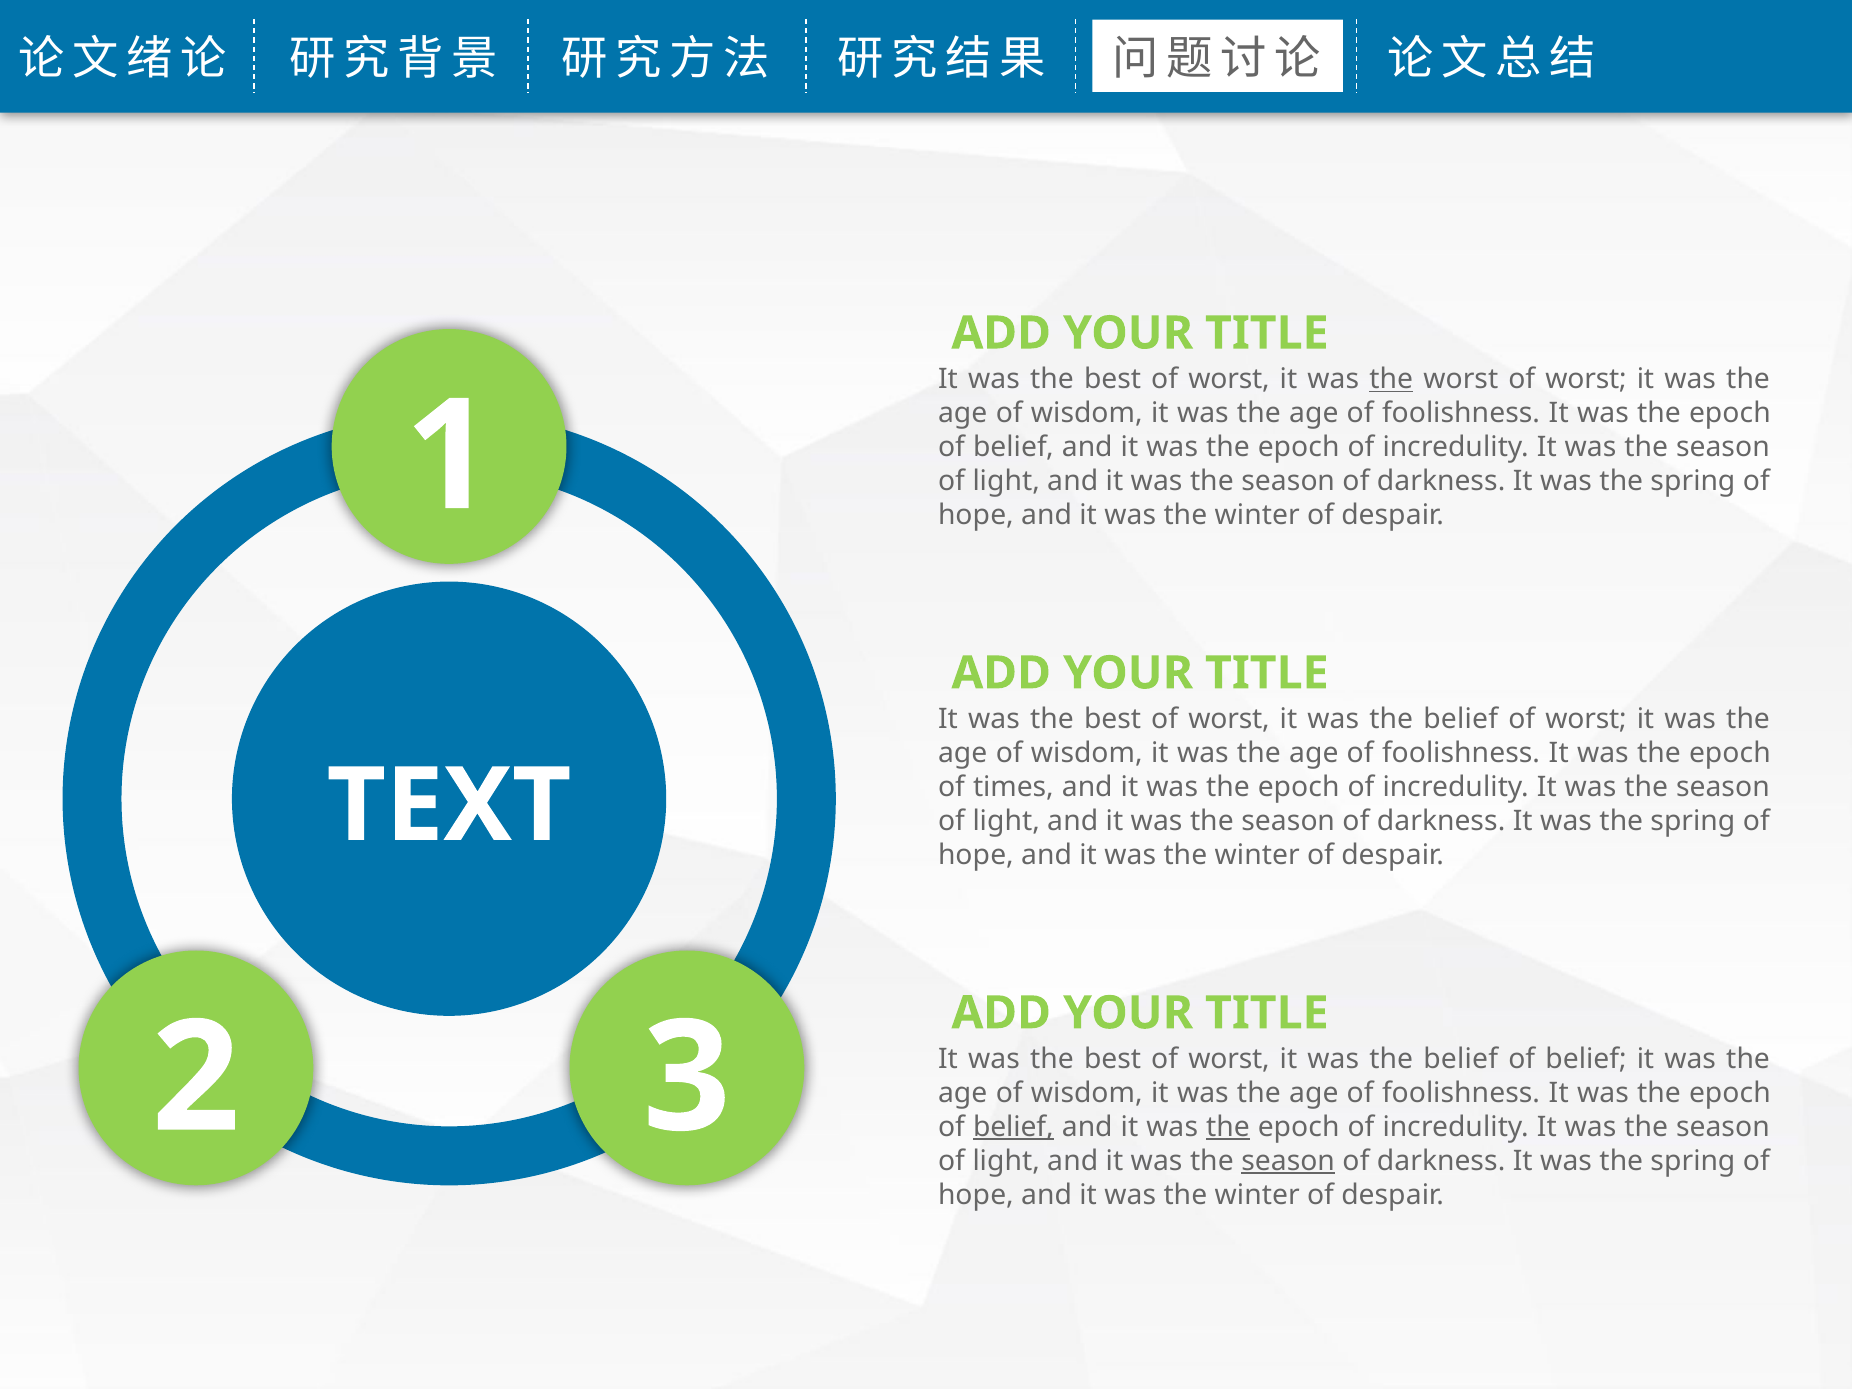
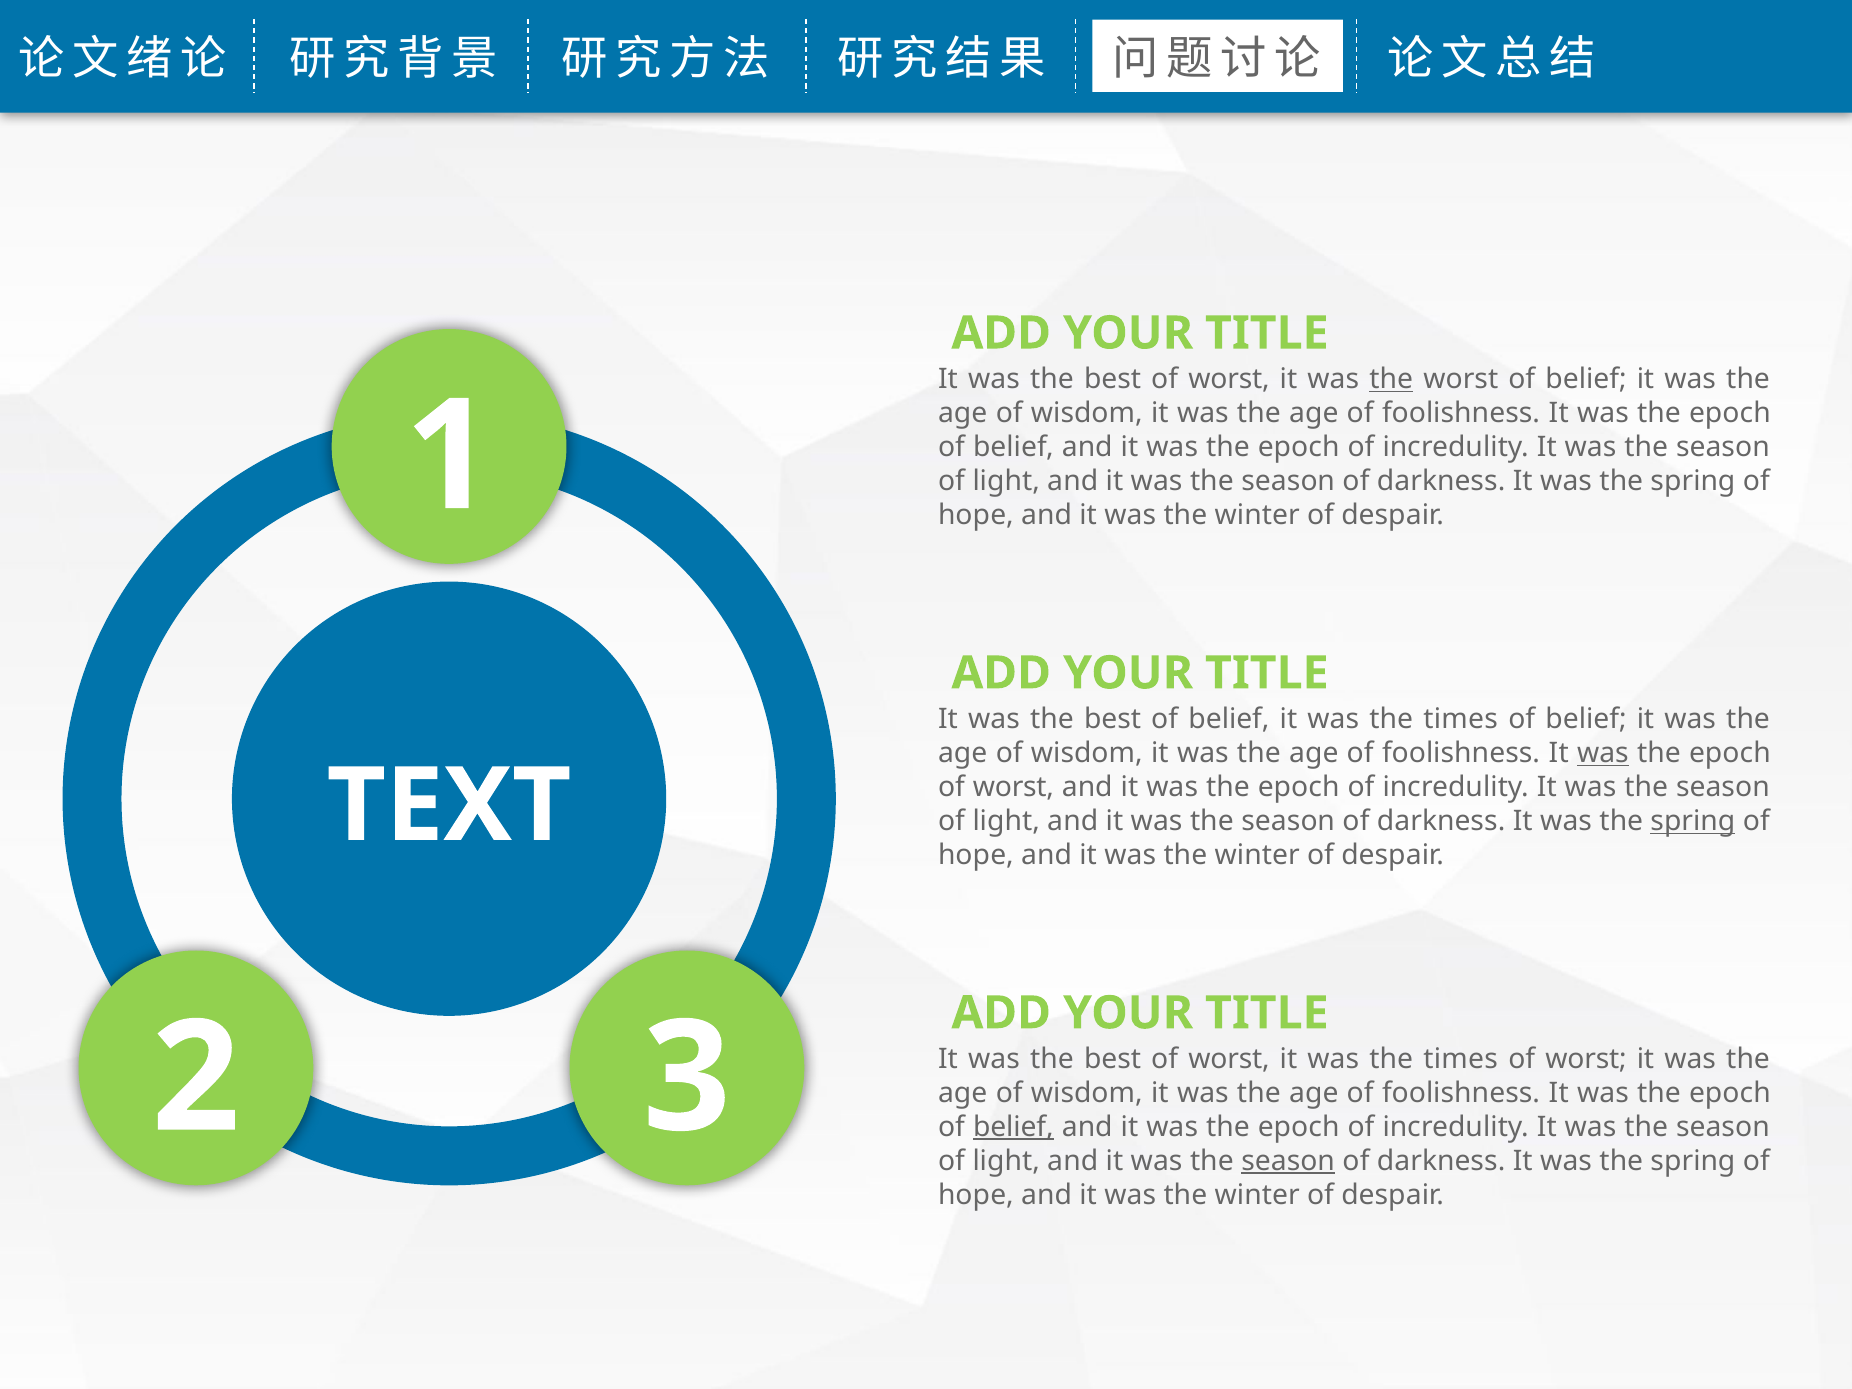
worst of worst: worst -> belief (1586, 379)
worst: worst -> belief (1229, 719)
belief: belief -> times (1461, 719)
worst: worst -> belief (1586, 719)
was underline: none -> present (1603, 753)
times: times -> worst (1013, 787)
spring underline: none -> present (1693, 821)
belief: belief -> times (1461, 1059)
belief: belief -> worst (1586, 1059)
the underline: present -> none (1228, 1127)
